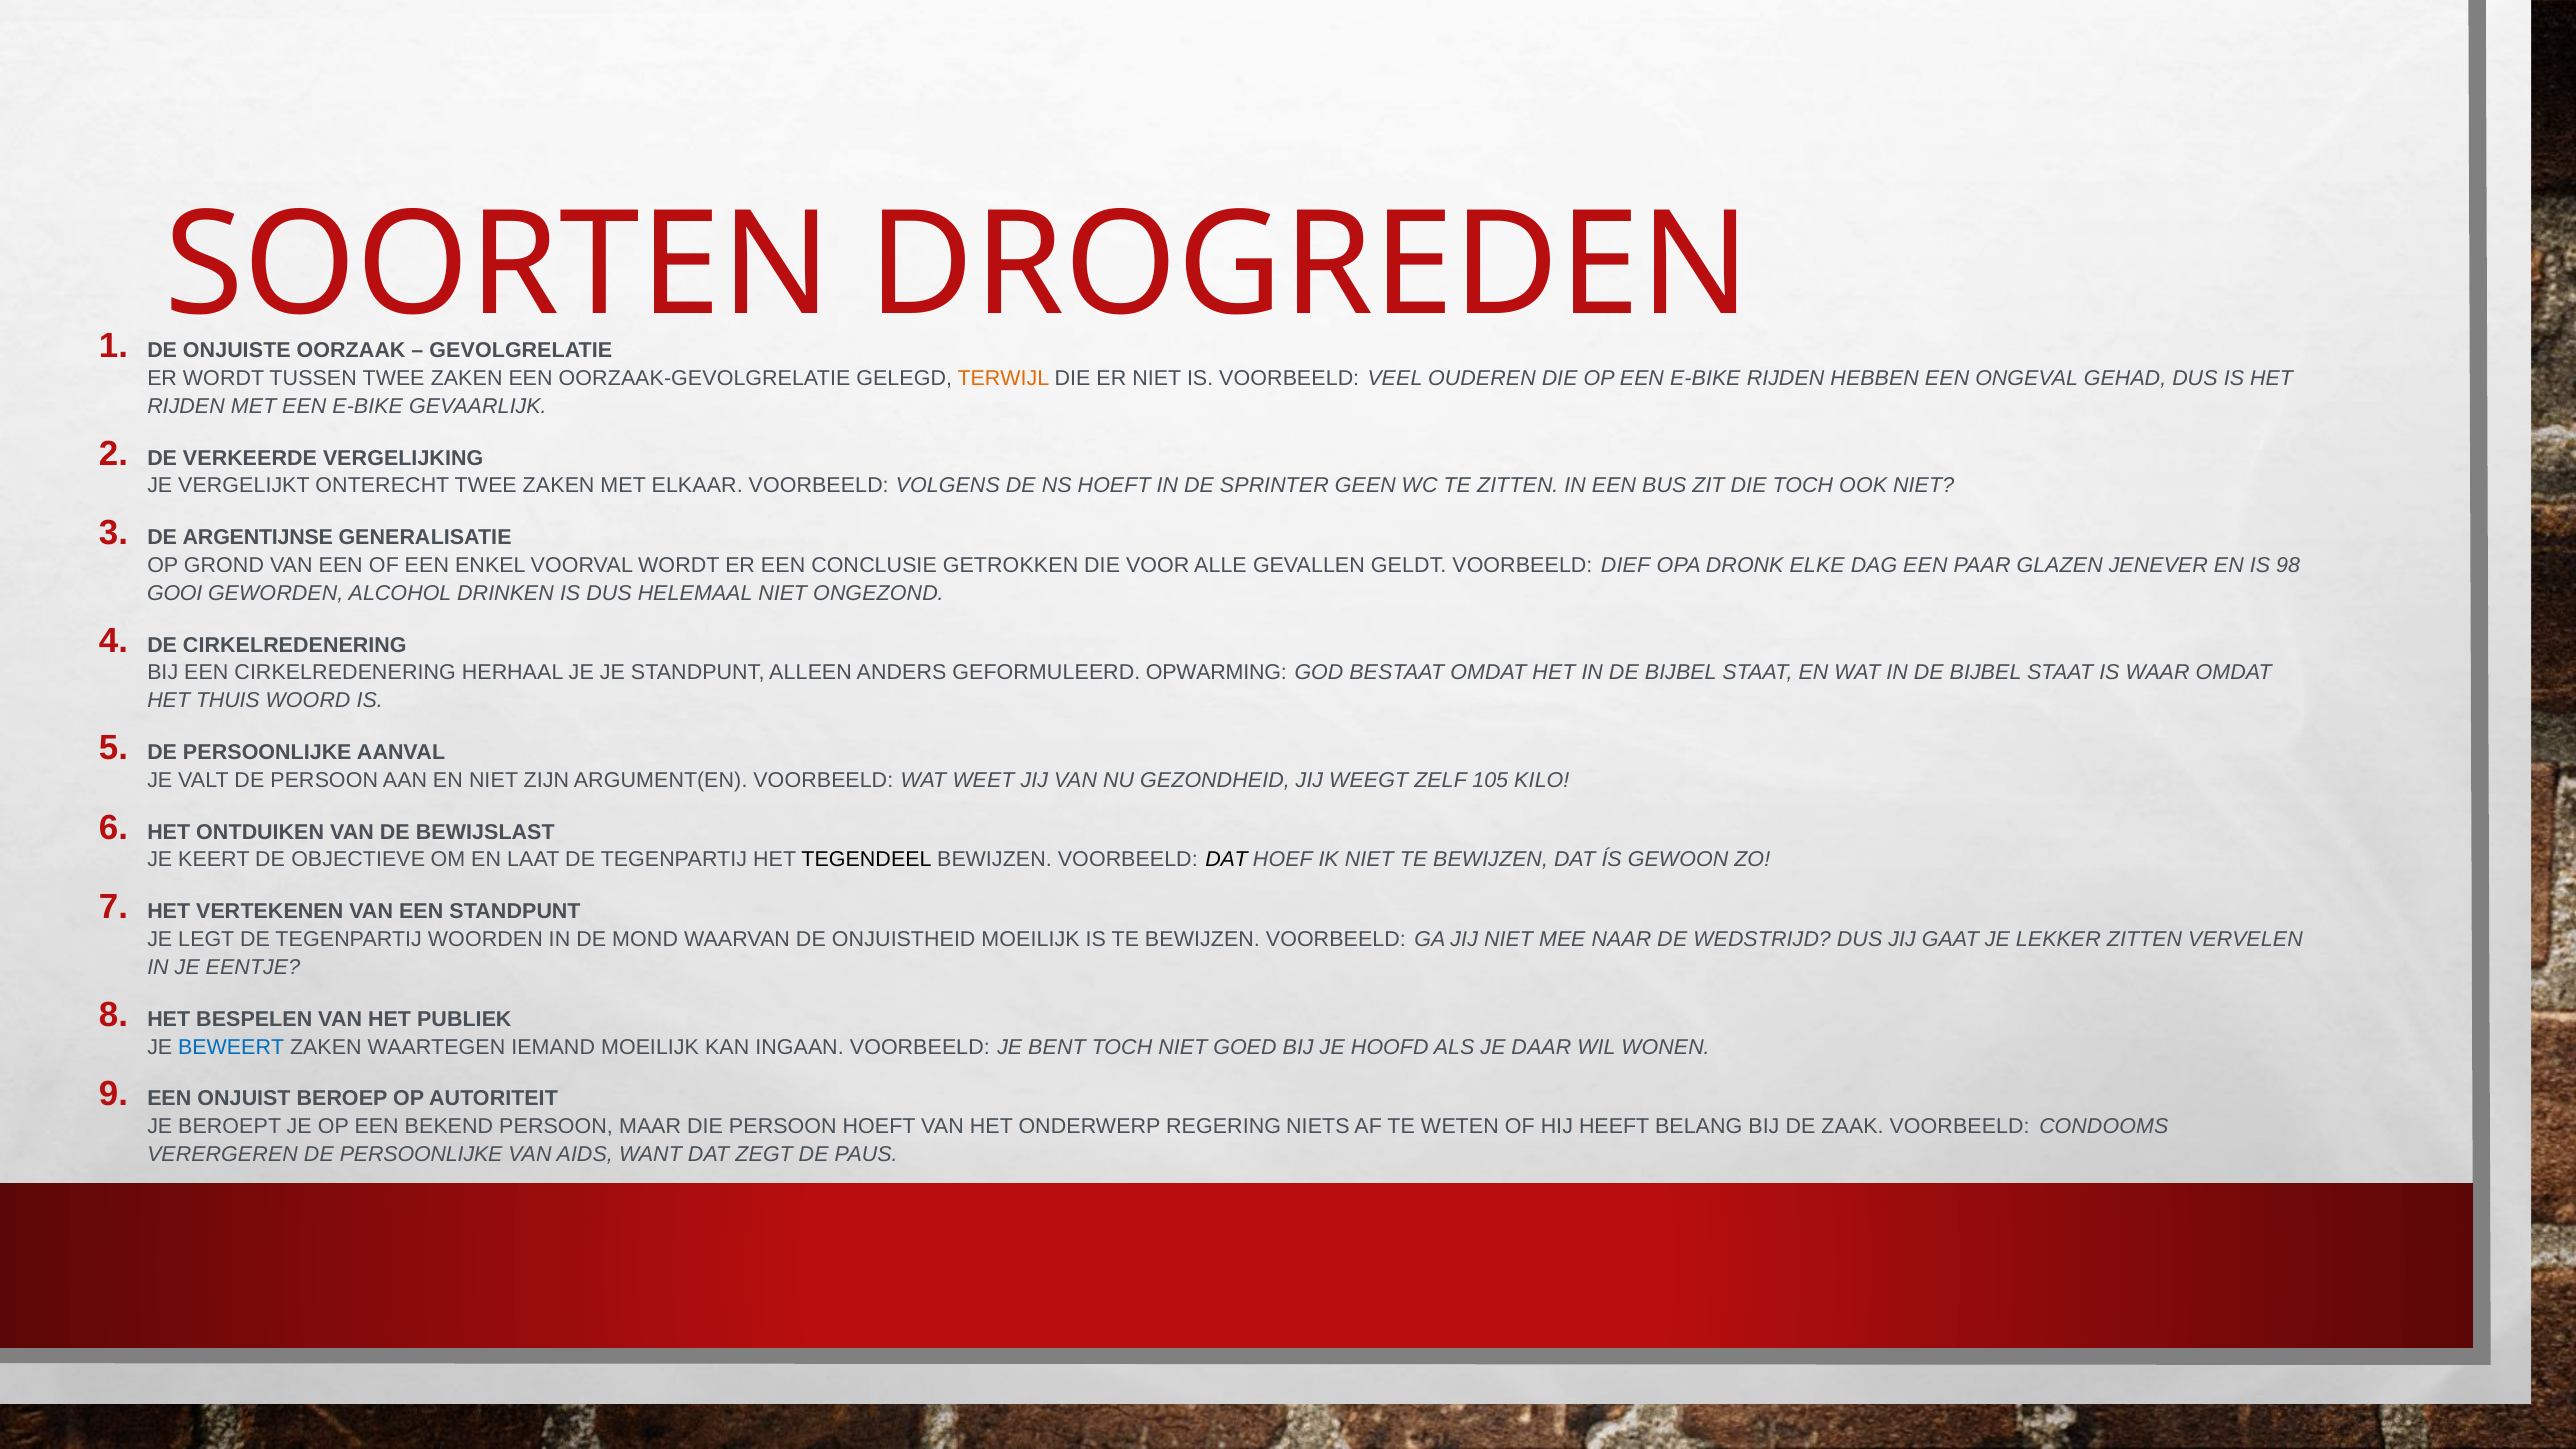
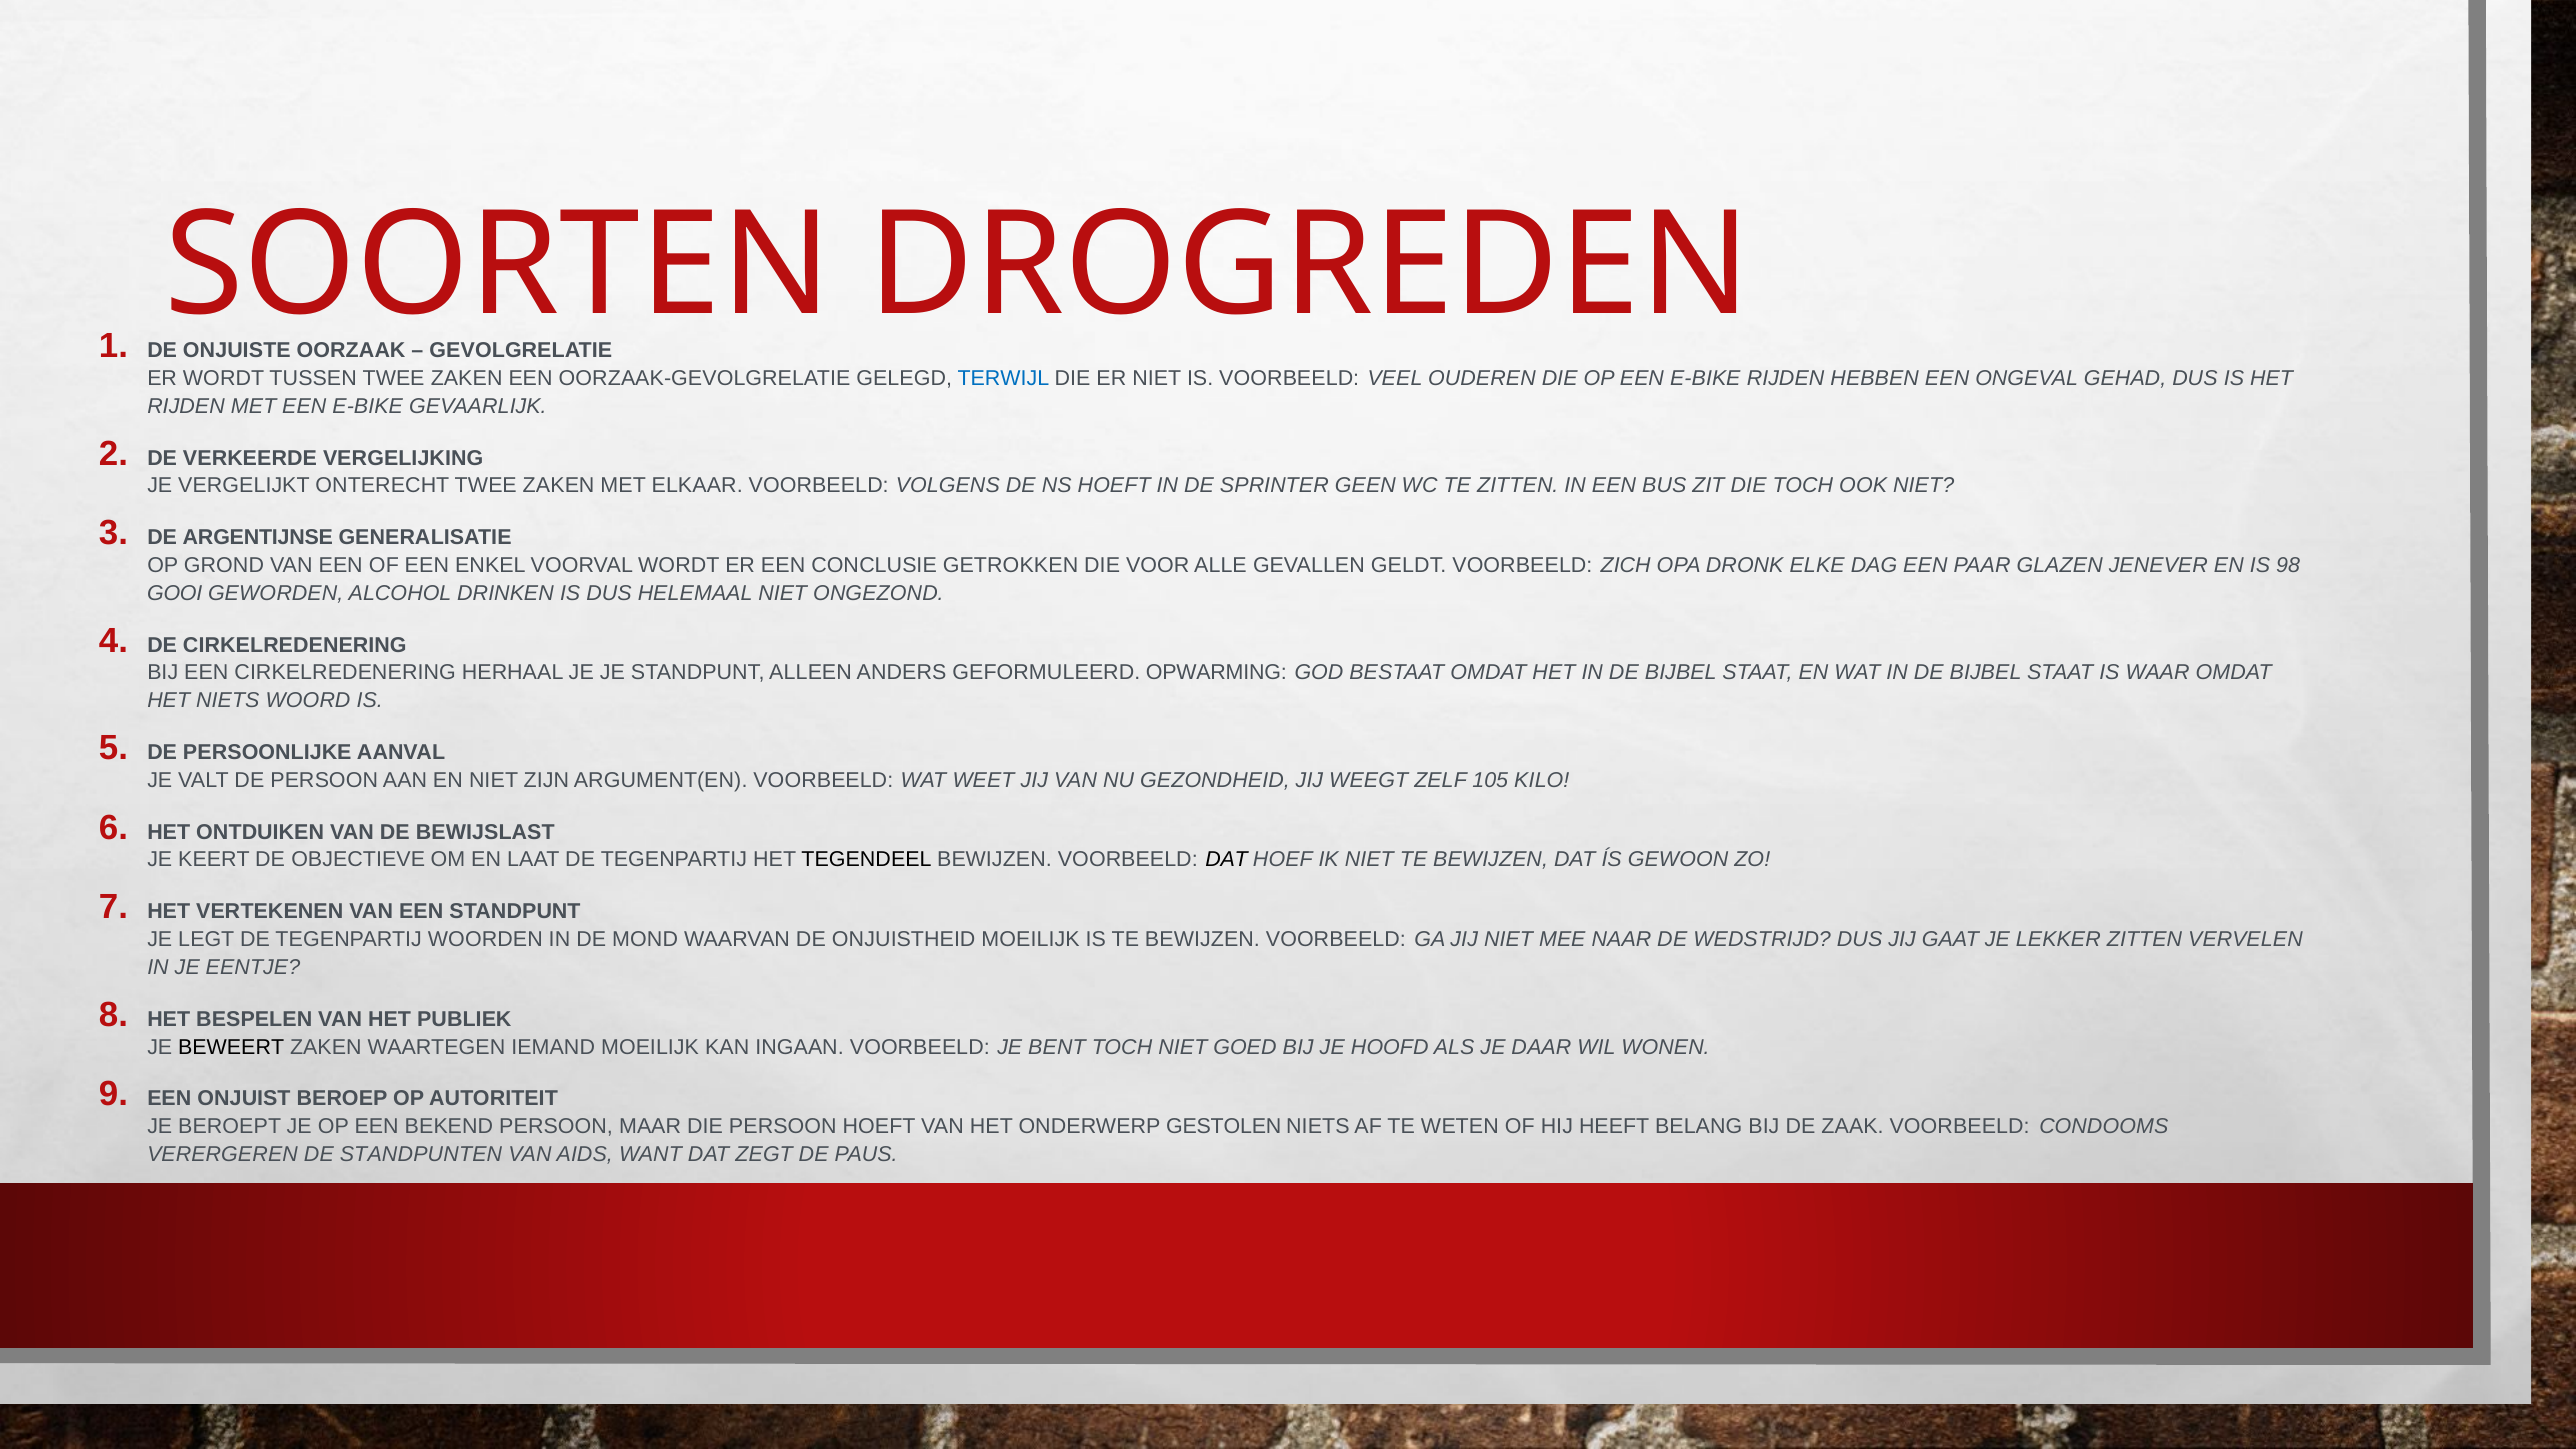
TERWIJL colour: orange -> blue (1003, 378)
DIEF: DIEF -> ZICH (1626, 565)
HET THUIS: THUIS -> NIETS (228, 701)
BEWEERT colour: blue -> black (231, 1047)
REGERING: REGERING -> GESTOLEN (1224, 1127)
VERERGEREN DE PERSOONLIJKE: PERSOONLIJKE -> STANDPUNTEN (421, 1154)
